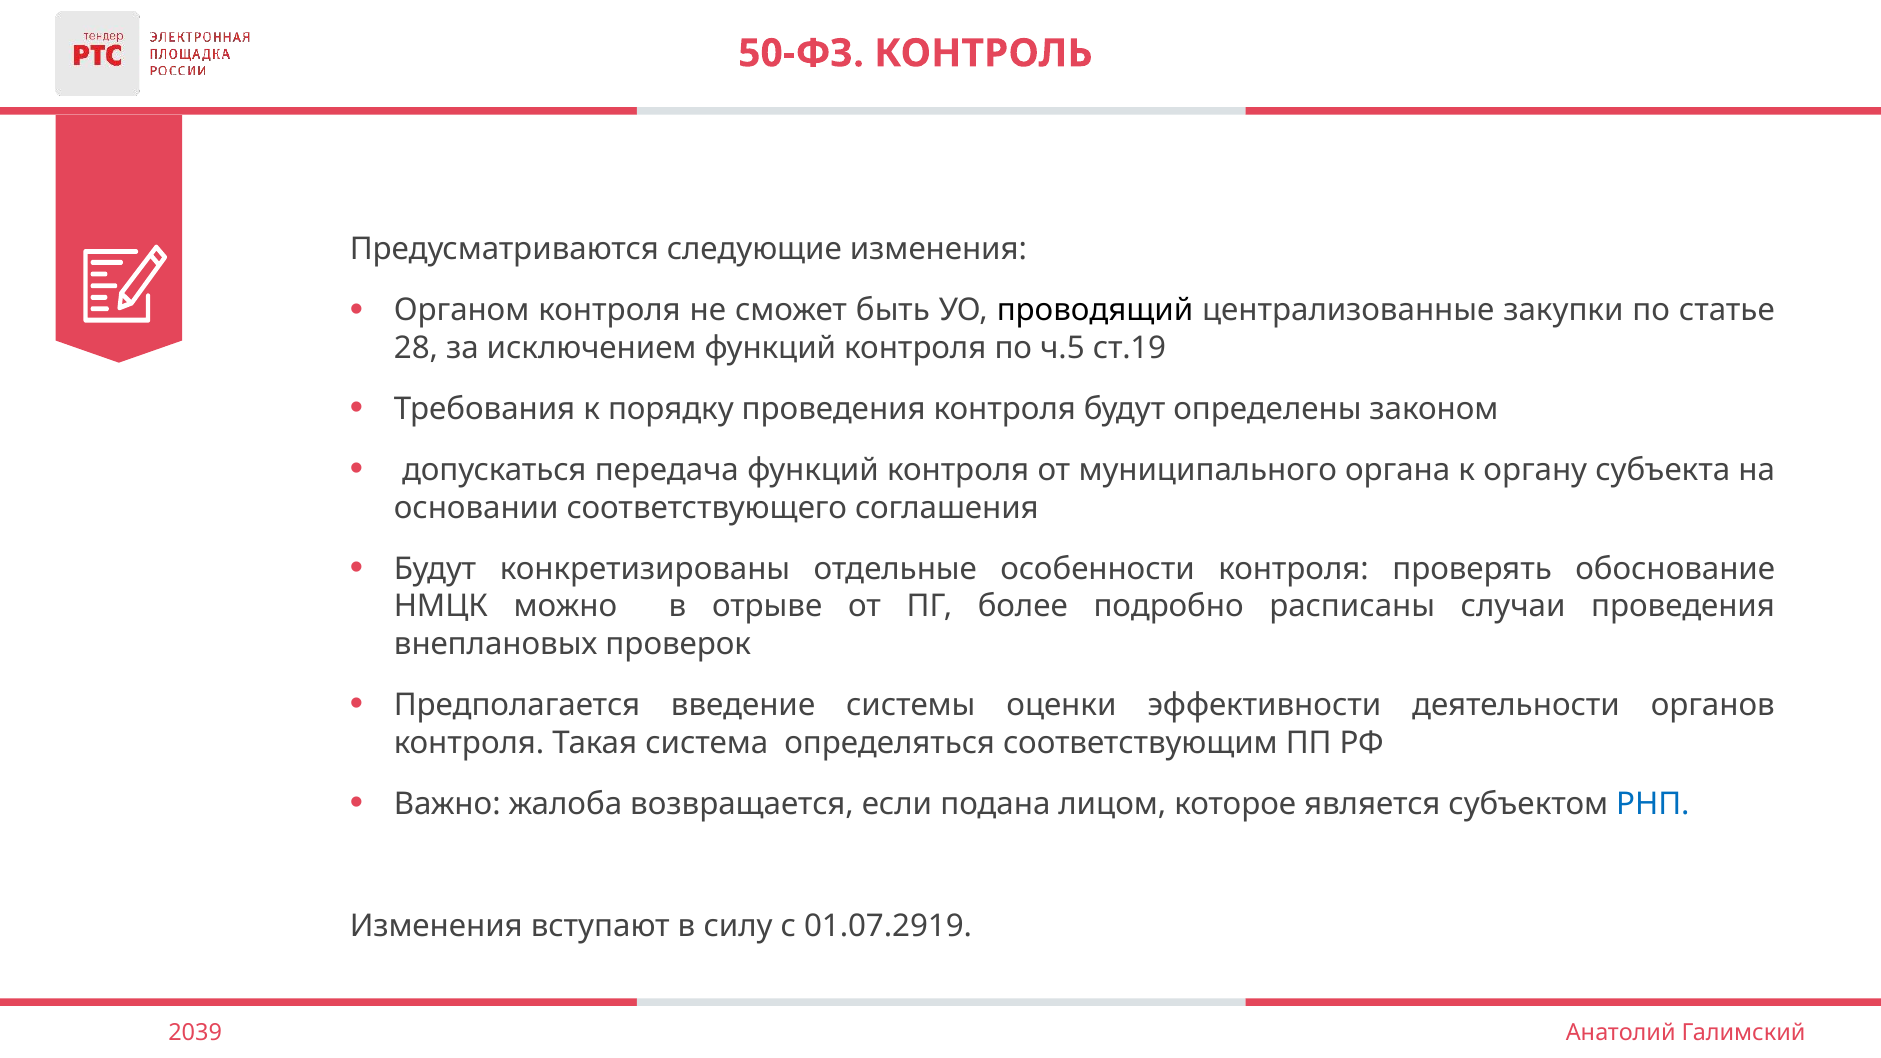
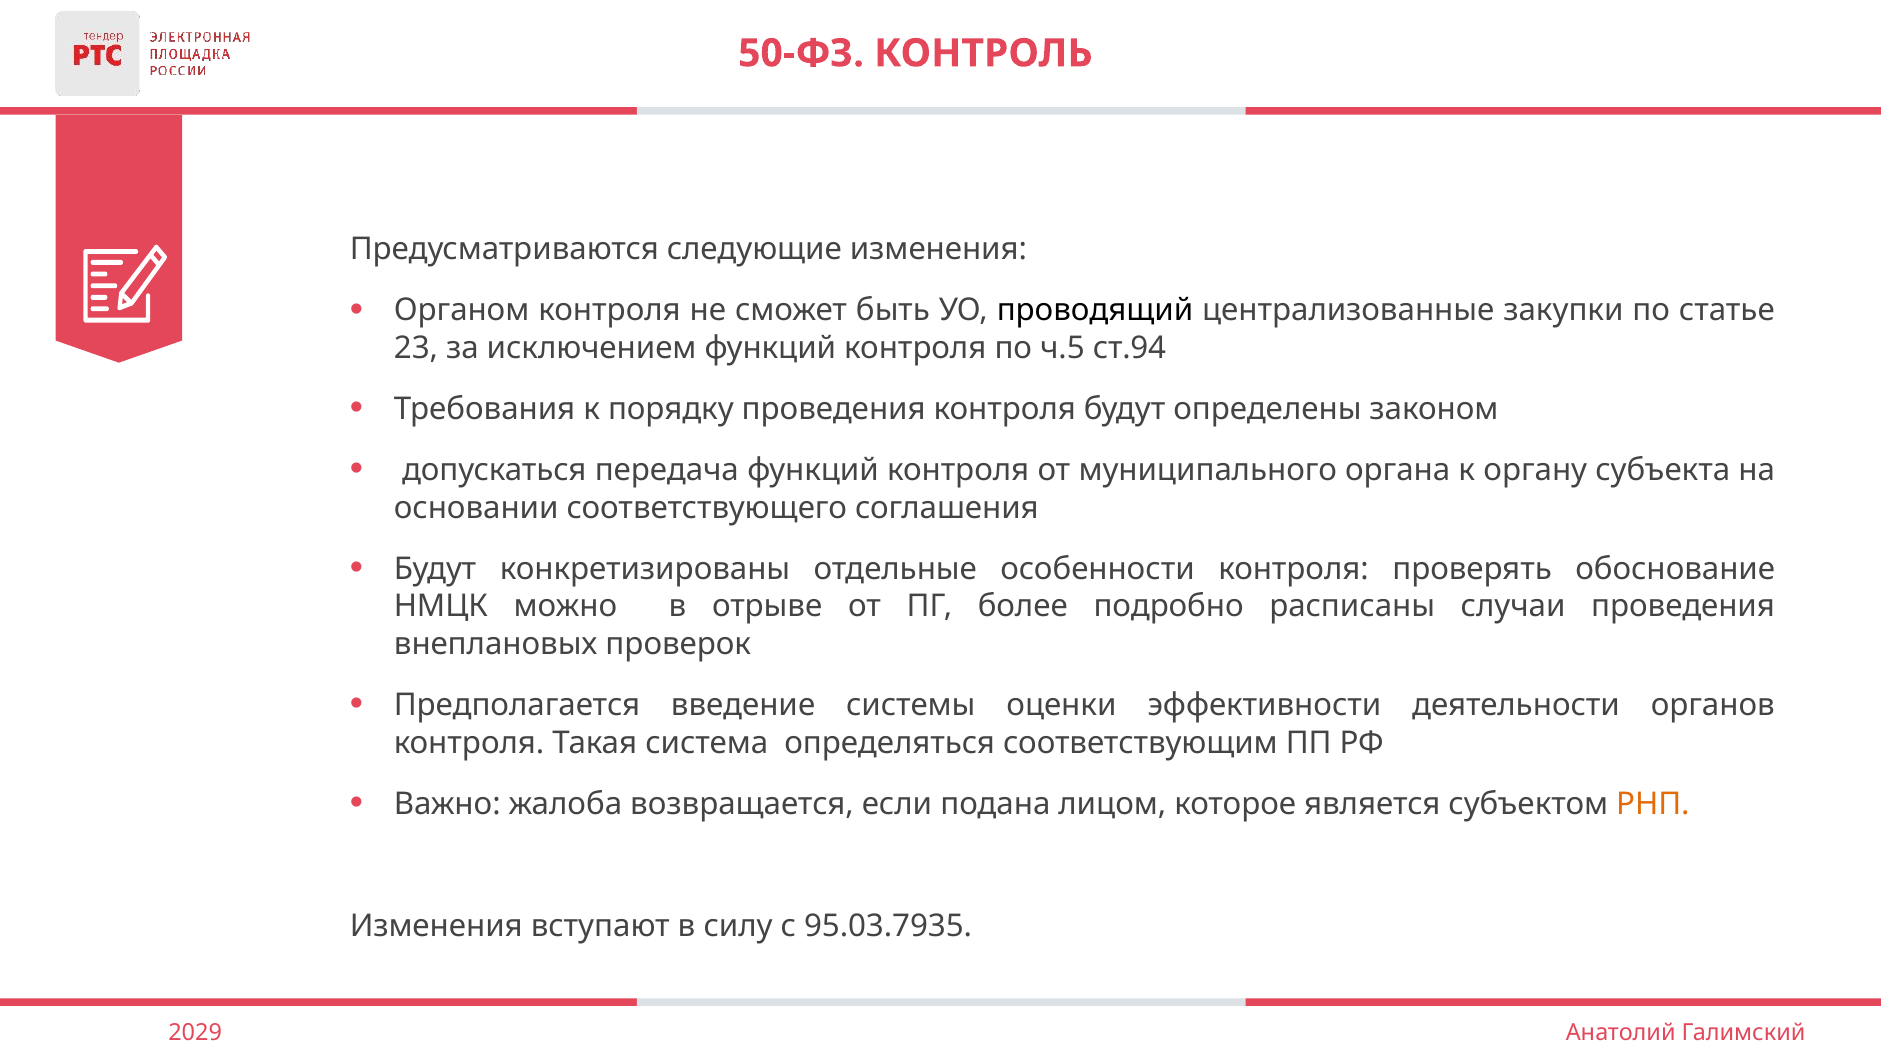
28: 28 -> 23 (416, 348)
ст.19: ст.19 -> ст.94 (1129, 348)
РНП colour: blue -> orange (1653, 804)
01.07.2919: 01.07.2919 -> 95.03.7935 (888, 926)
2039: 2039 -> 2029 (195, 1032)
